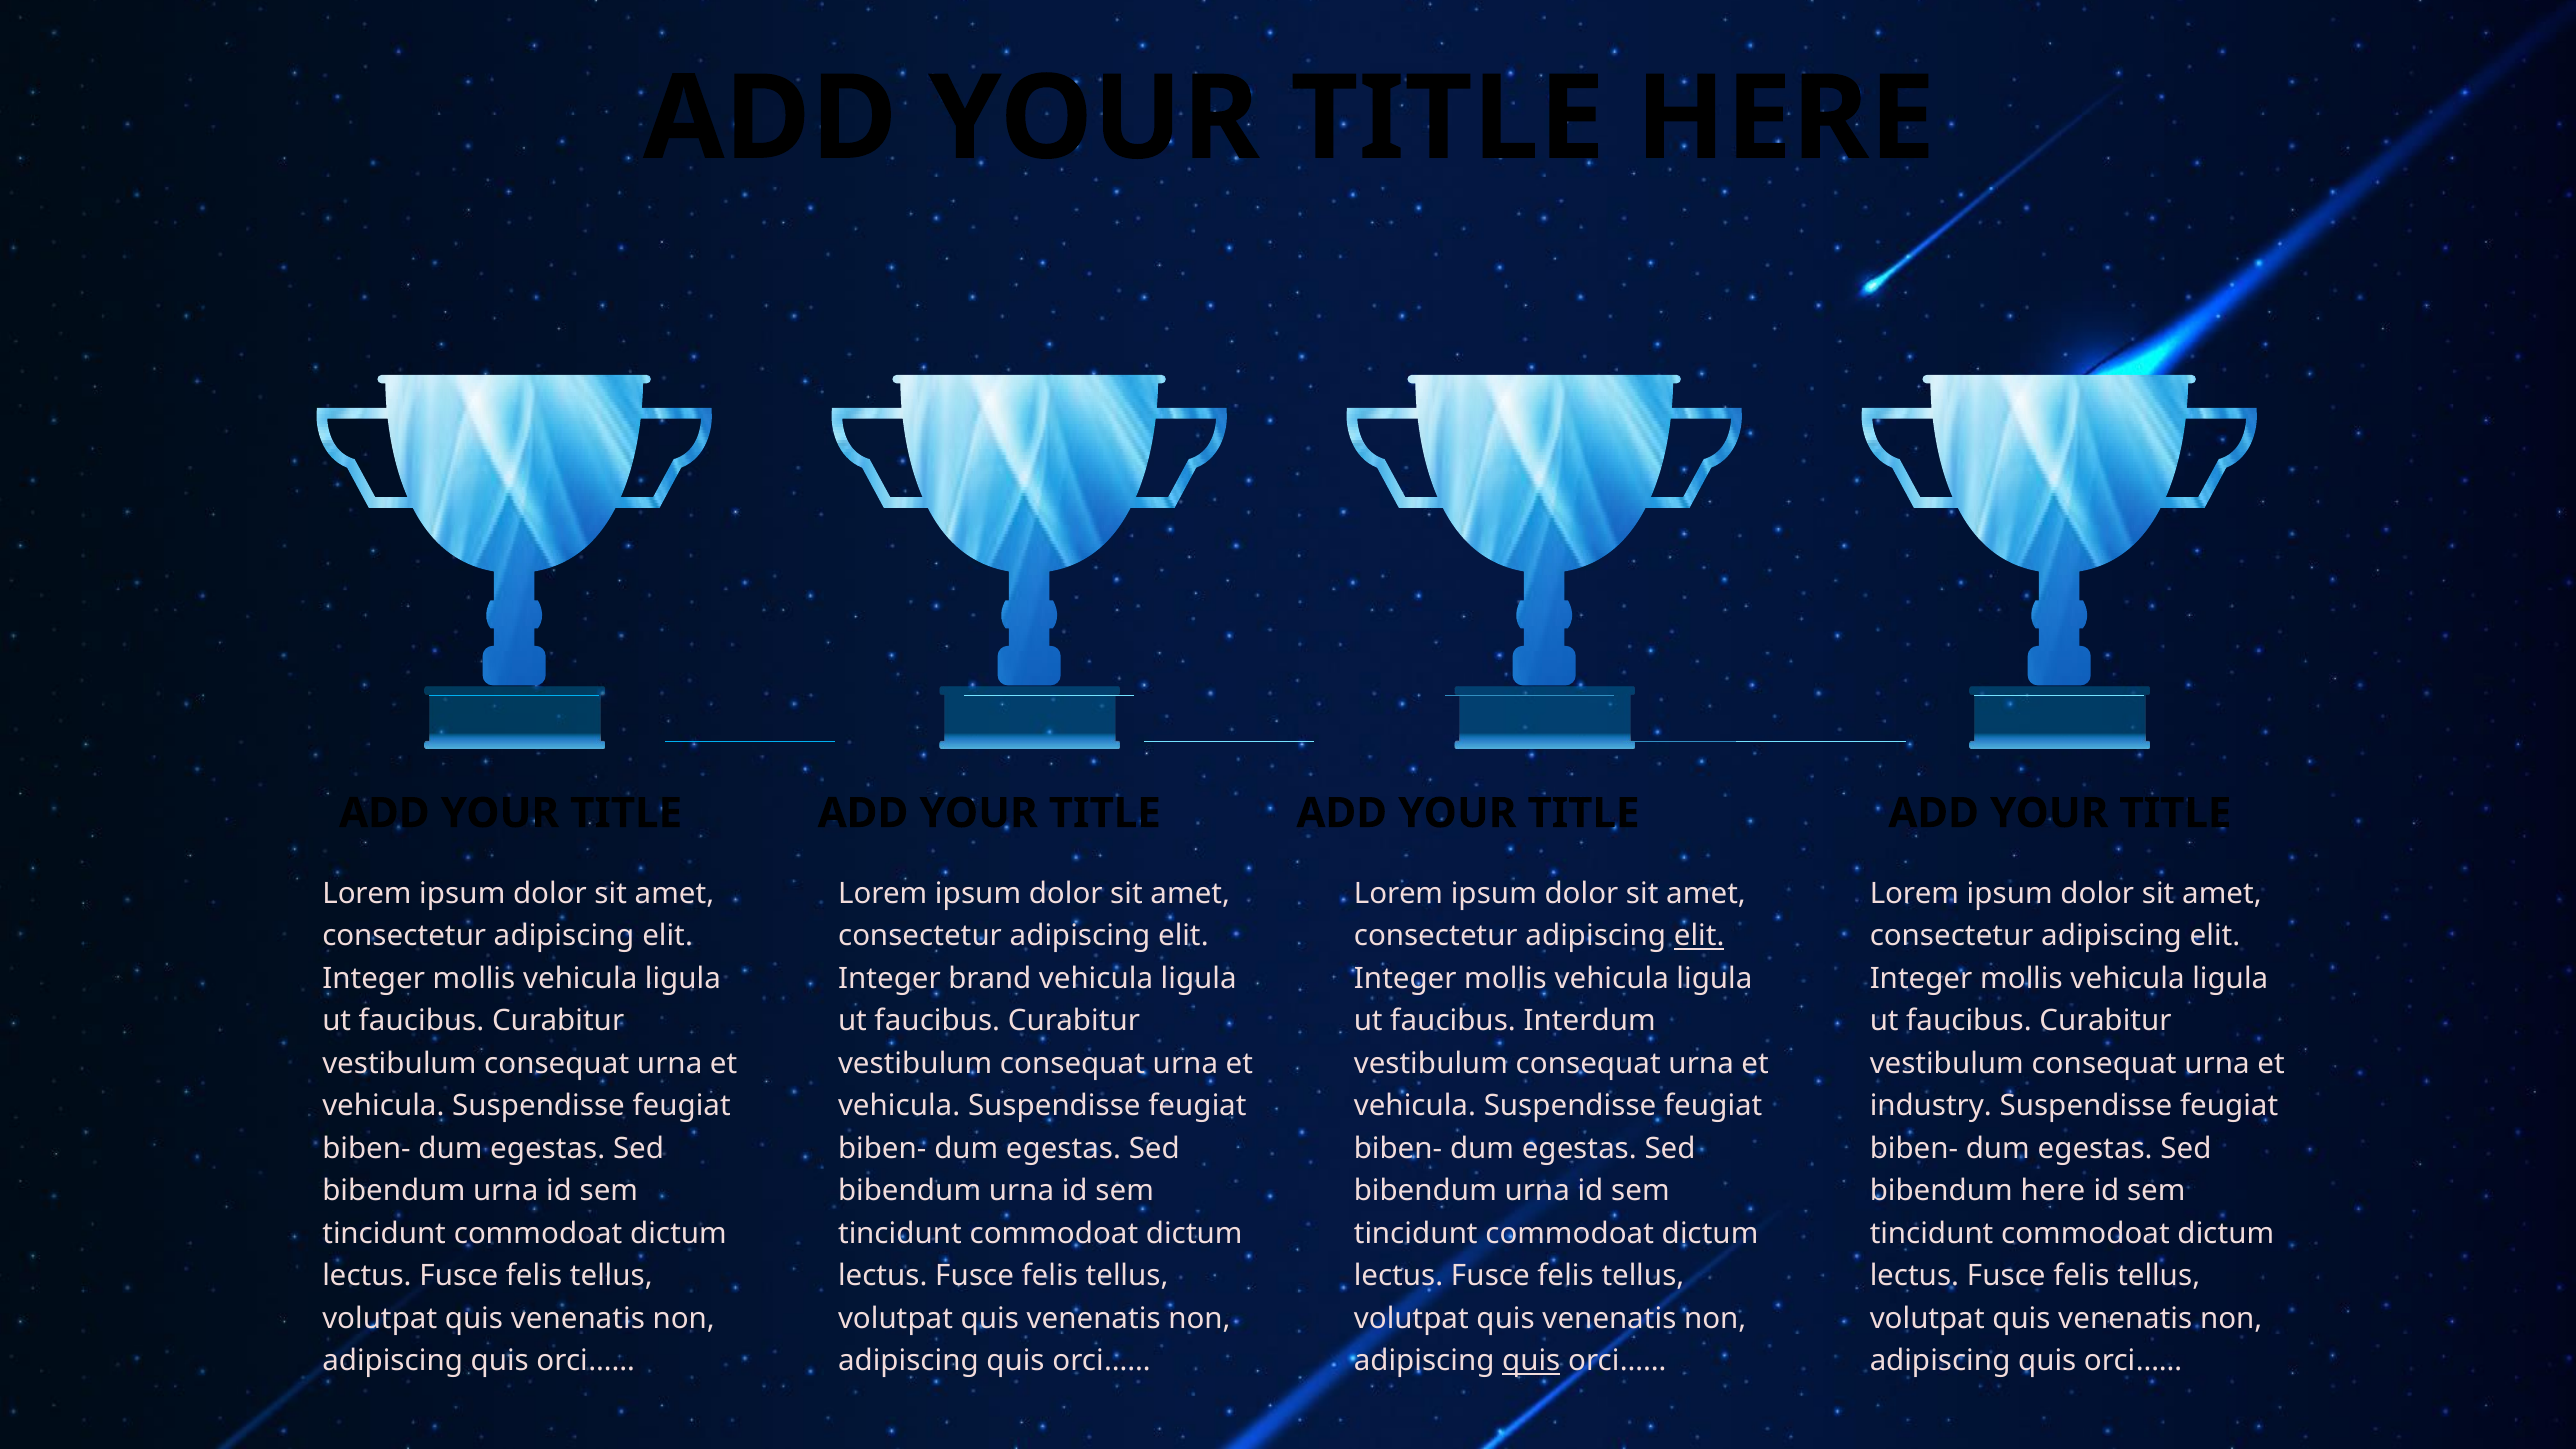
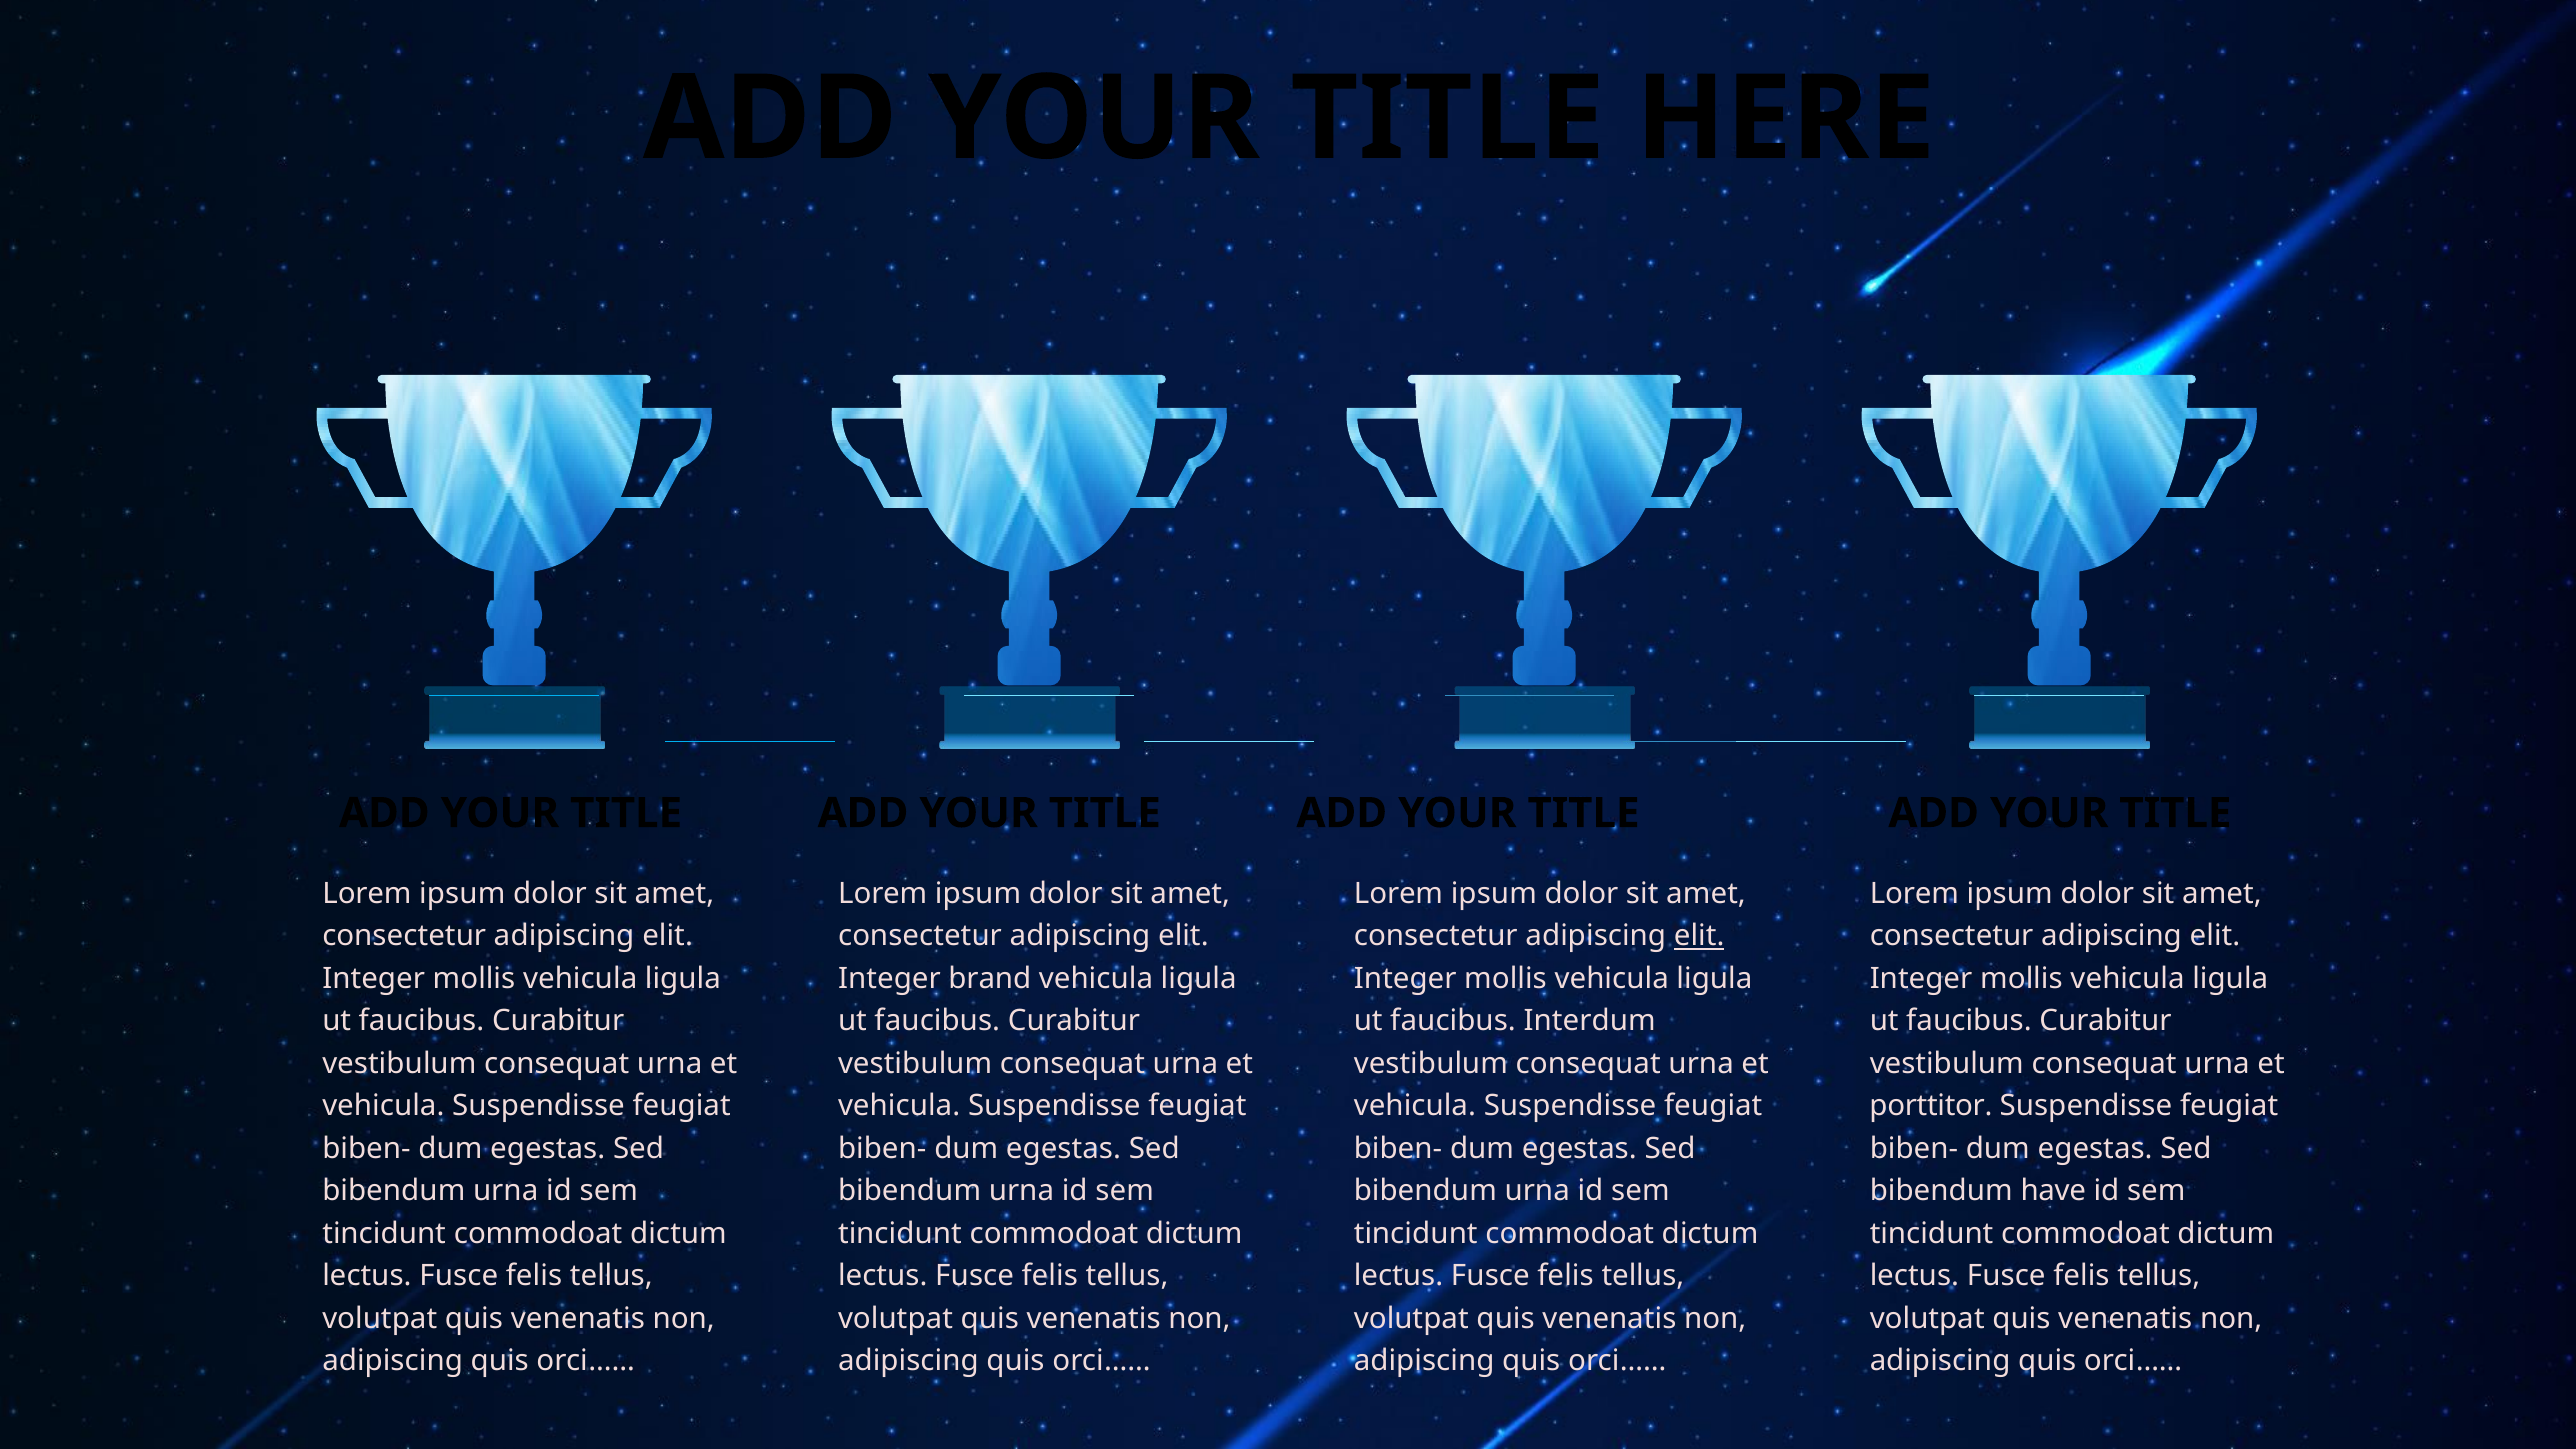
industry: industry -> porttitor (1931, 1106)
bibendum here: here -> have (2053, 1191)
quis underline: present -> none (1531, 1361)
